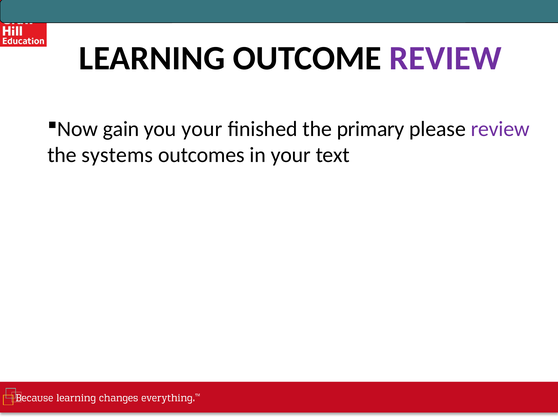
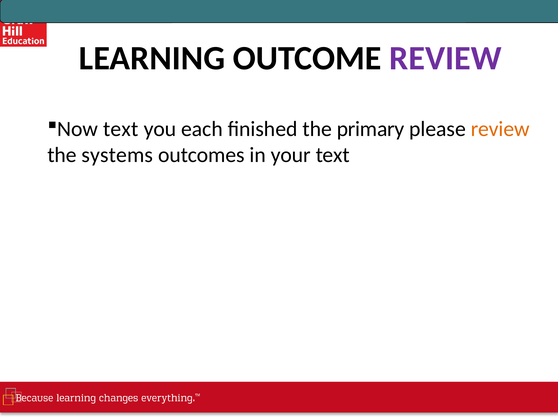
Now gain: gain -> text (121, 129)
you your: your -> each (202, 129)
review colour: purple -> orange (500, 129)
